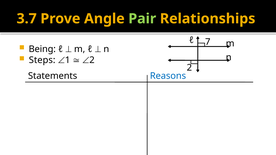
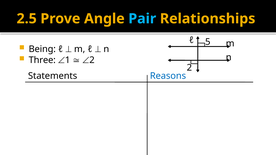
3.7: 3.7 -> 2.5 (27, 19)
Pair colour: light green -> light blue (142, 19)
7: 7 -> 5 (208, 42)
Steps: Steps -> Three (42, 60)
